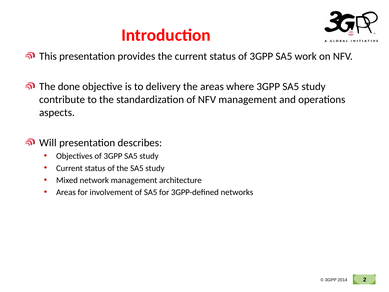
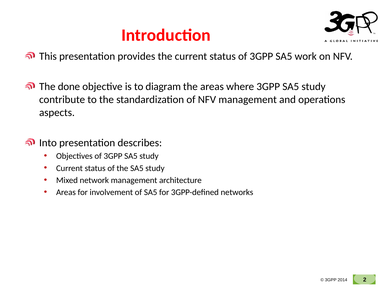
delivery: delivery -> diagram (163, 86)
Will: Will -> Into (48, 143)
